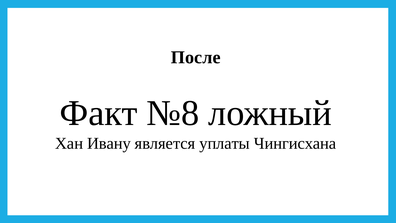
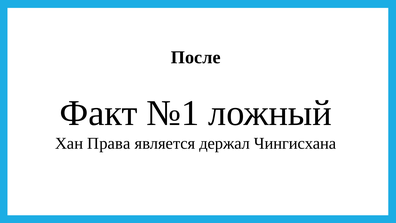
№8: №8 -> №1 (173, 113)
Ивану: Ивану -> Права (109, 143)
уплаты: уплаты -> держал (225, 143)
